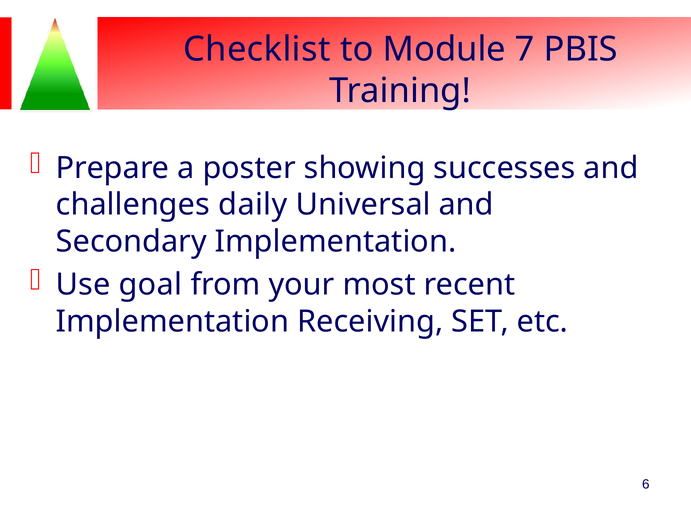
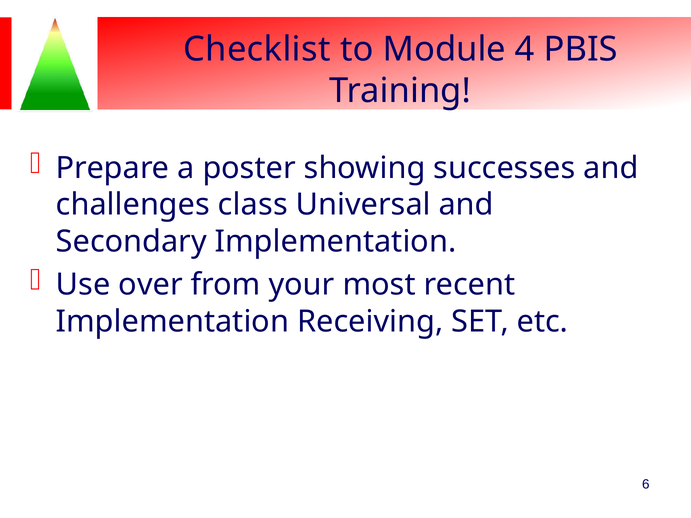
7: 7 -> 4 (525, 50)
daily: daily -> class (253, 205)
goal: goal -> over (151, 285)
